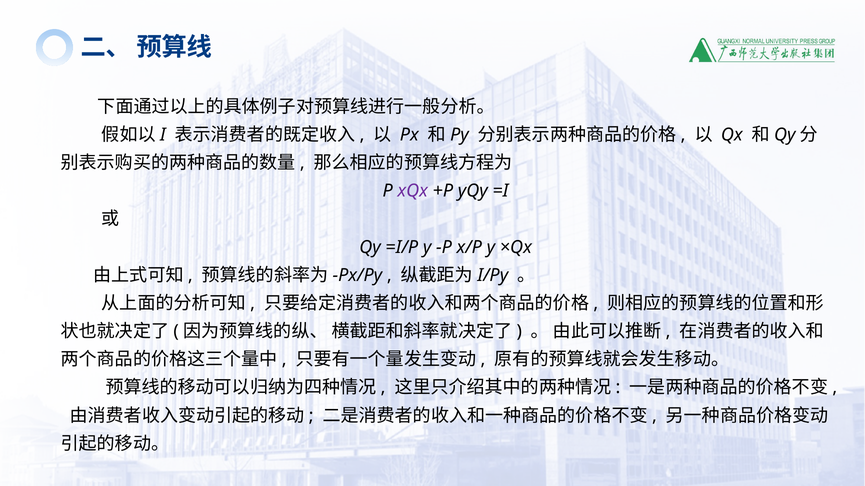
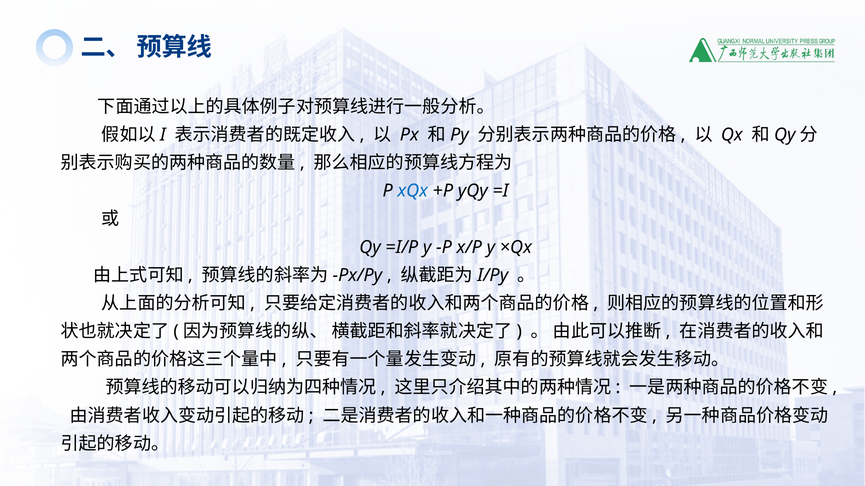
xQx colour: purple -> blue (413, 191)
